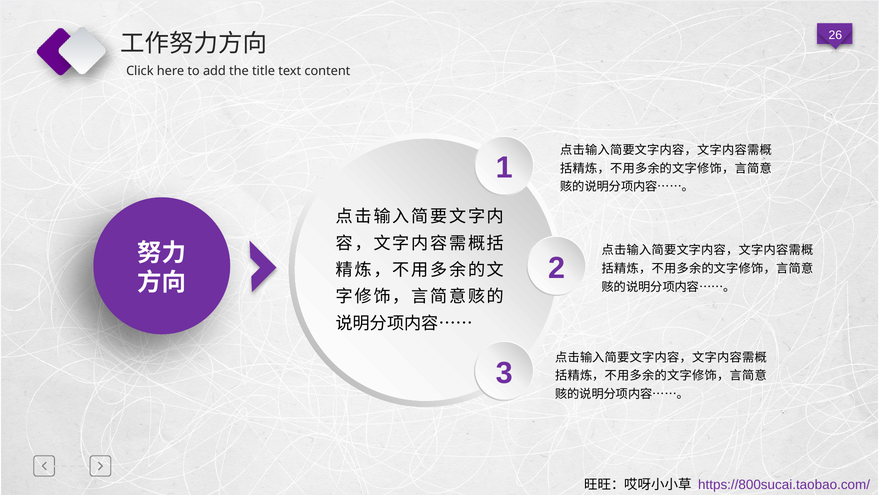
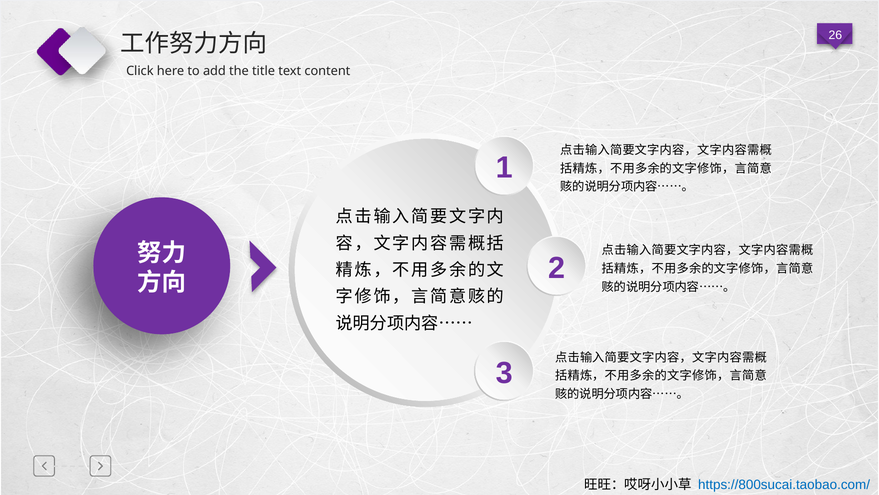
https://800sucai.taobao.com/ colour: purple -> blue (784, 484)
